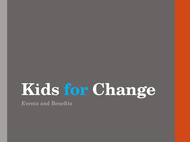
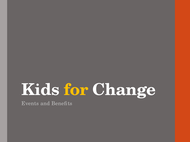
for colour: light blue -> yellow (76, 90)
